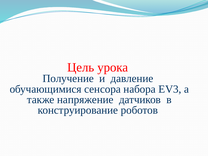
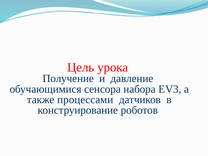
напряжение: напряжение -> процессами (85, 100)
